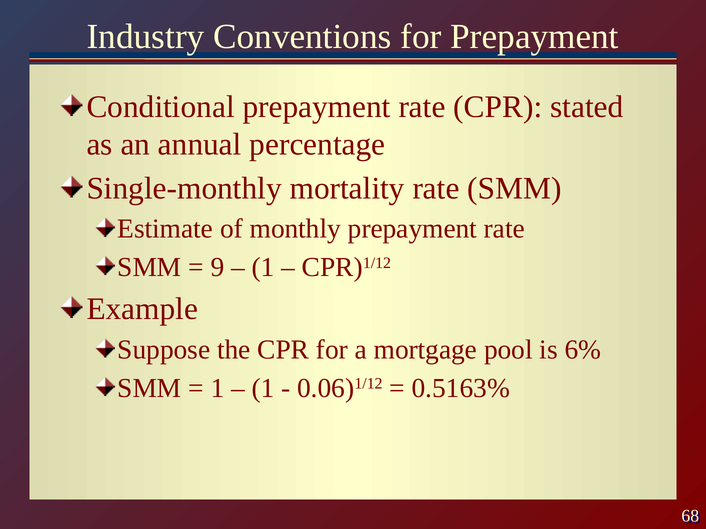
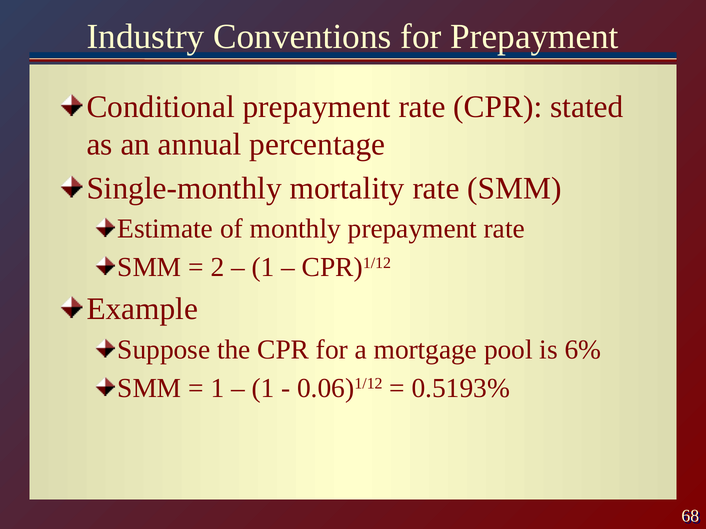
9: 9 -> 2 (217, 268)
0.5163%: 0.5163% -> 0.5193% (461, 388)
